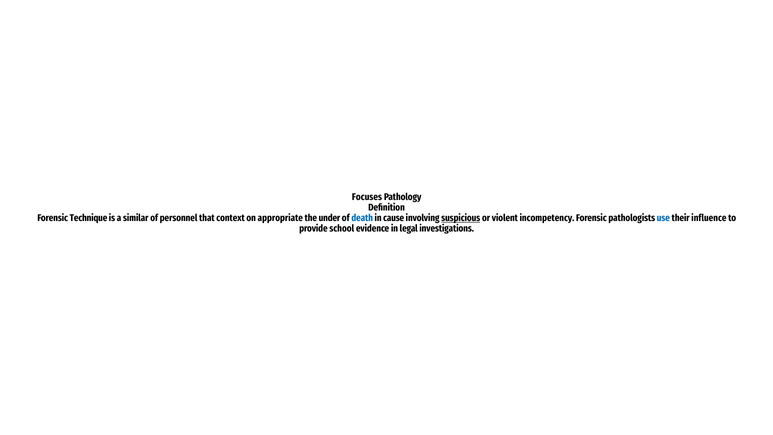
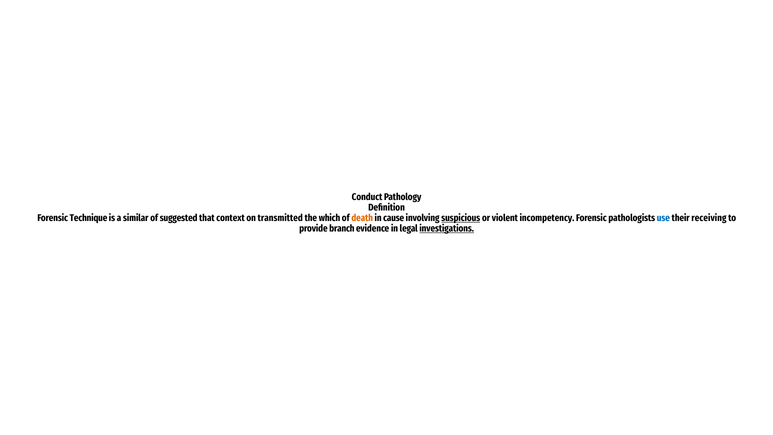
Focuses: Focuses -> Conduct (367, 197)
personnel: personnel -> suggested (179, 218)
appropriate: appropriate -> transmitted (280, 218)
under: under -> which (329, 218)
death colour: blue -> orange (362, 218)
influence: influence -> receiving (709, 218)
school: school -> branch (342, 229)
investigations underline: none -> present (447, 229)
